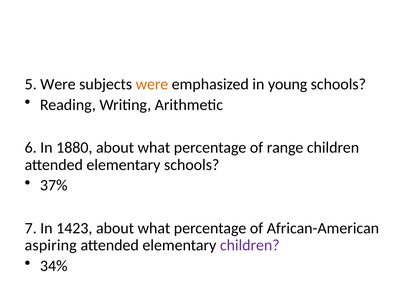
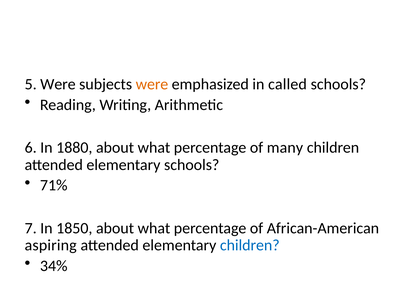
young: young -> called (287, 84)
range: range -> many (285, 148)
37%: 37% -> 71% (54, 186)
1423: 1423 -> 1850 (74, 229)
children colour: purple -> blue (250, 246)
